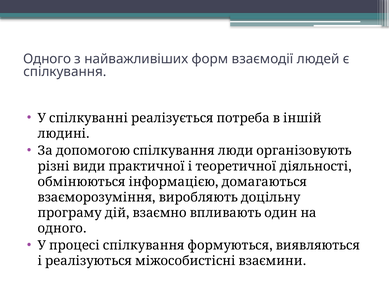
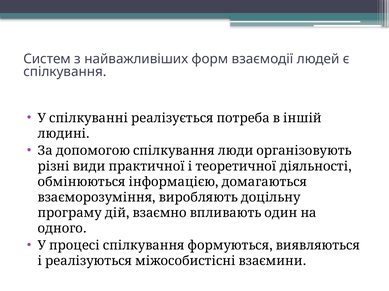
Одного: Одного -> Систем (47, 59)
